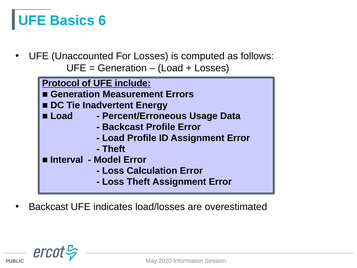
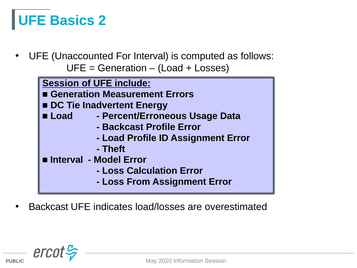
6: 6 -> 2 (102, 21)
For Losses: Losses -> Interval (151, 56)
Protocol: Protocol -> Session (61, 83)
Loss Theft: Theft -> From (138, 182)
